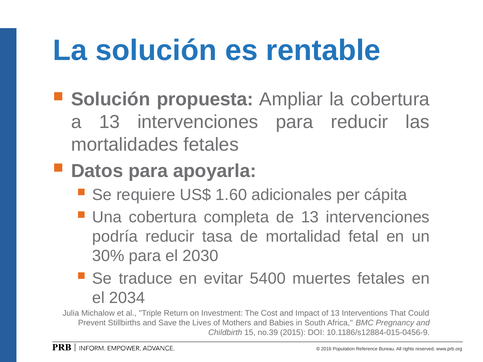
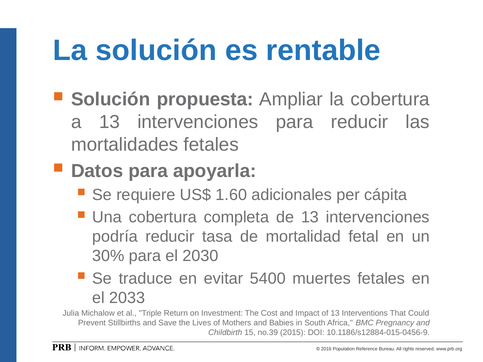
2034: 2034 -> 2033 (127, 298)
